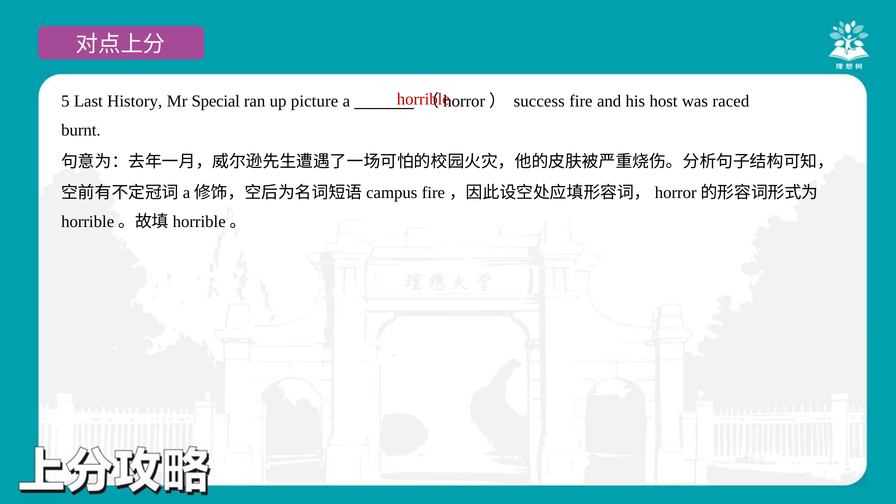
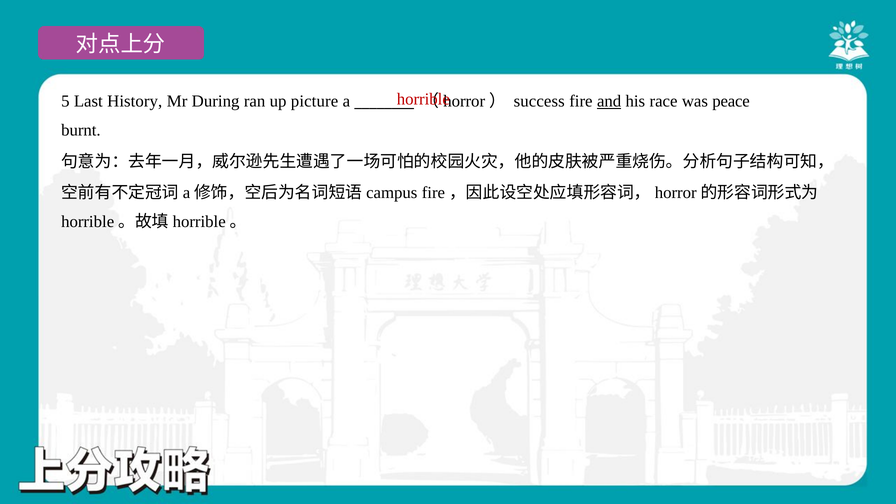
Special: Special -> During (216, 101)
and underline: none -> present (609, 101)
host: host -> race (664, 101)
raced: raced -> peace (731, 101)
